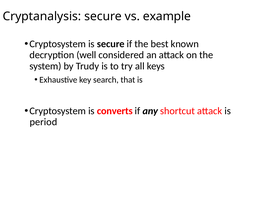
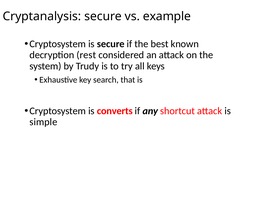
well: well -> rest (86, 55)
period: period -> simple (43, 122)
